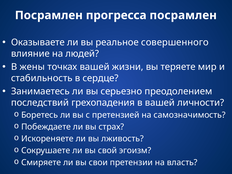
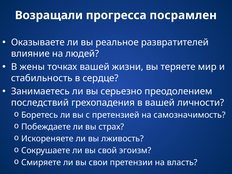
Посрамлен: Посрамлен -> Возращали (49, 15)
совершенного: совершенного -> развратителей (175, 42)
